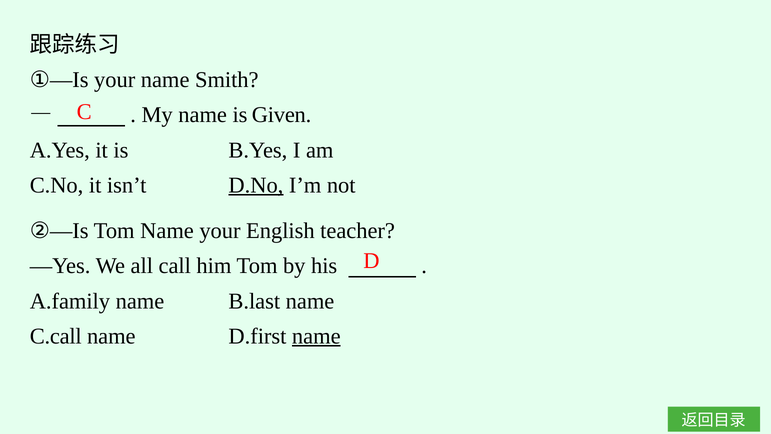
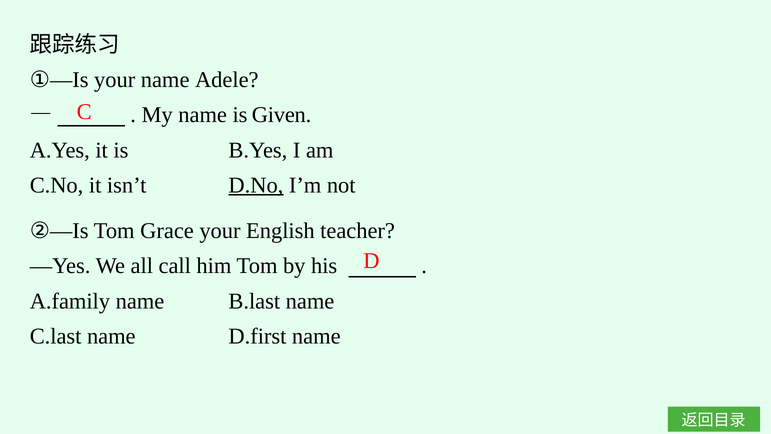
Smith: Smith -> Adele (227, 80)
Tom Name: Name -> Grace (167, 231)
C.call: C.call -> C.last (56, 336)
name underline: present -> none (316, 336)
